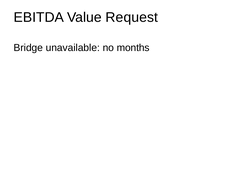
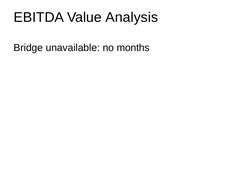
Request: Request -> Analysis (132, 17)
